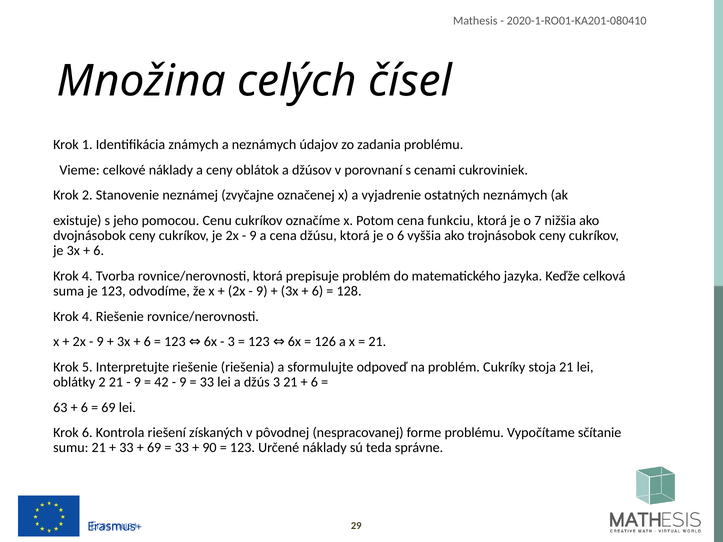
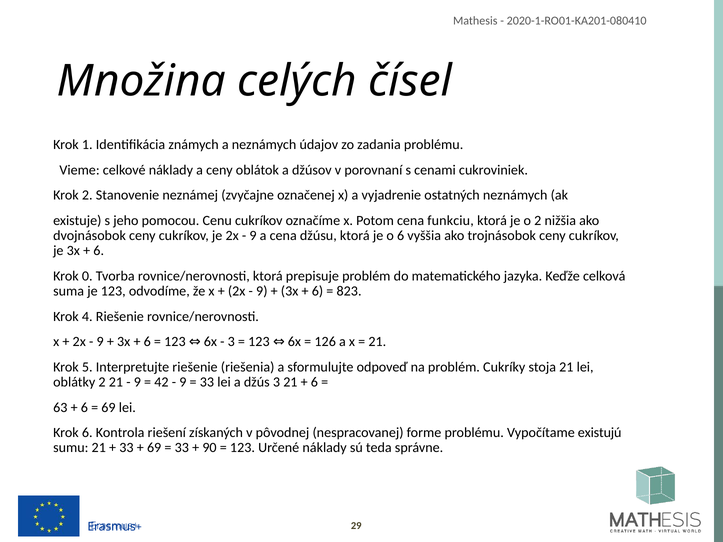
o 7: 7 -> 2 (538, 221)
4: 4 -> 0 (87, 276)
128: 128 -> 823 (349, 291)
sčítanie: sčítanie -> existujú (600, 433)
